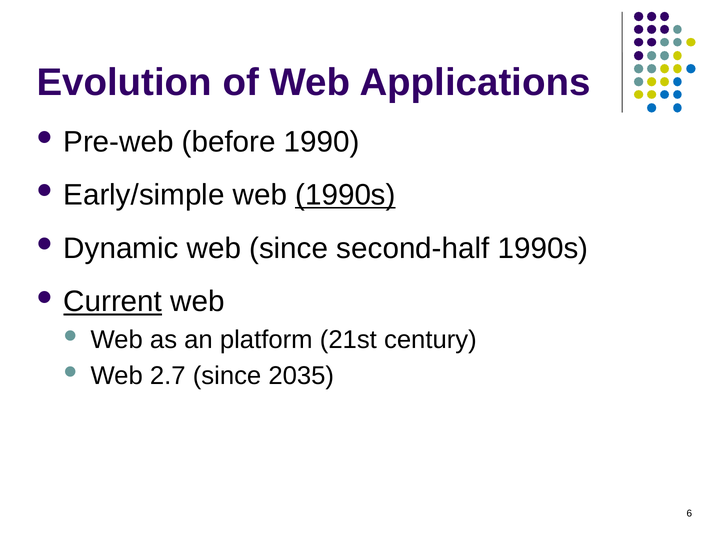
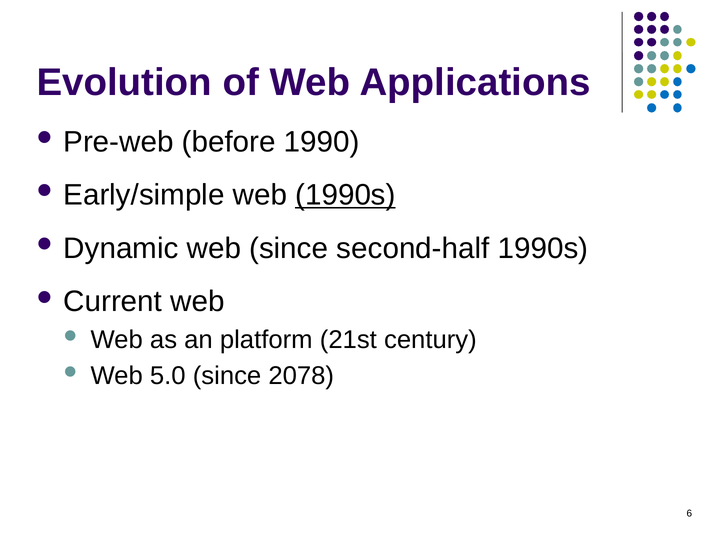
Current underline: present -> none (113, 302)
2.7: 2.7 -> 5.0 (168, 376)
2035: 2035 -> 2078 (301, 376)
